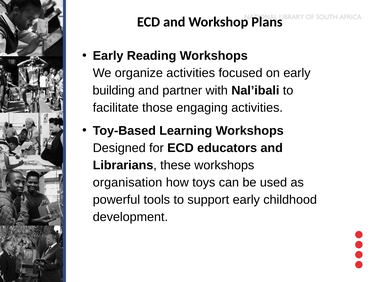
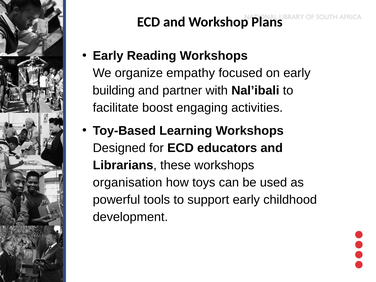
organize activities: activities -> empathy (191, 73)
those: those -> boost (158, 108)
